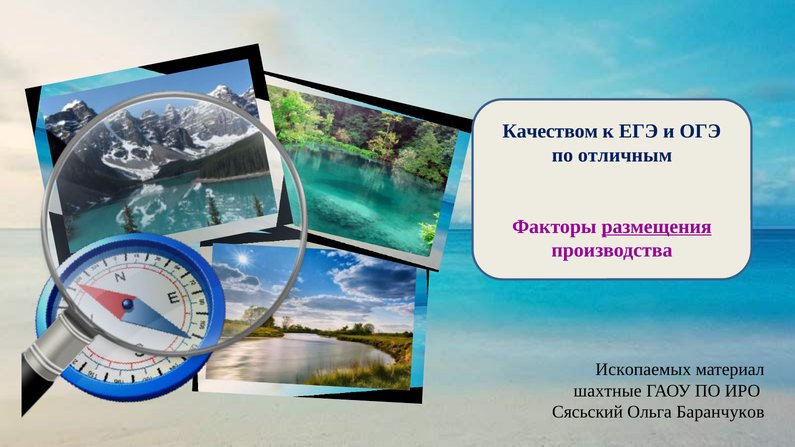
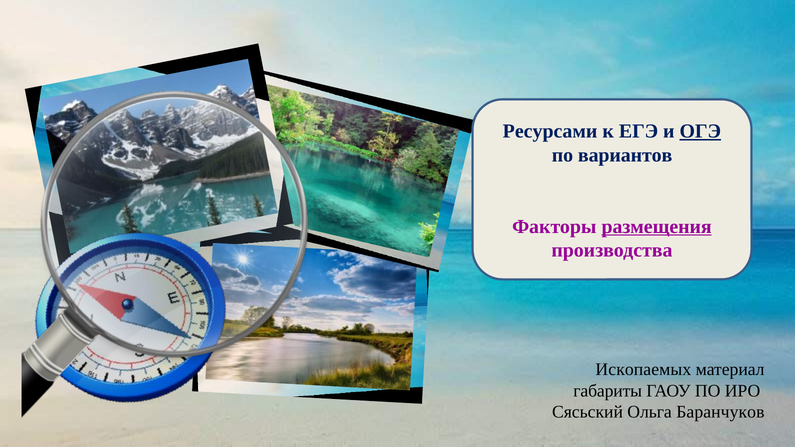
Качеством: Качеством -> Ресурсами (550, 131)
ОГЭ underline: none -> present (700, 131)
отличным: отличным -> вариантов (625, 155)
шахтные: шахтные -> габариты (608, 391)
